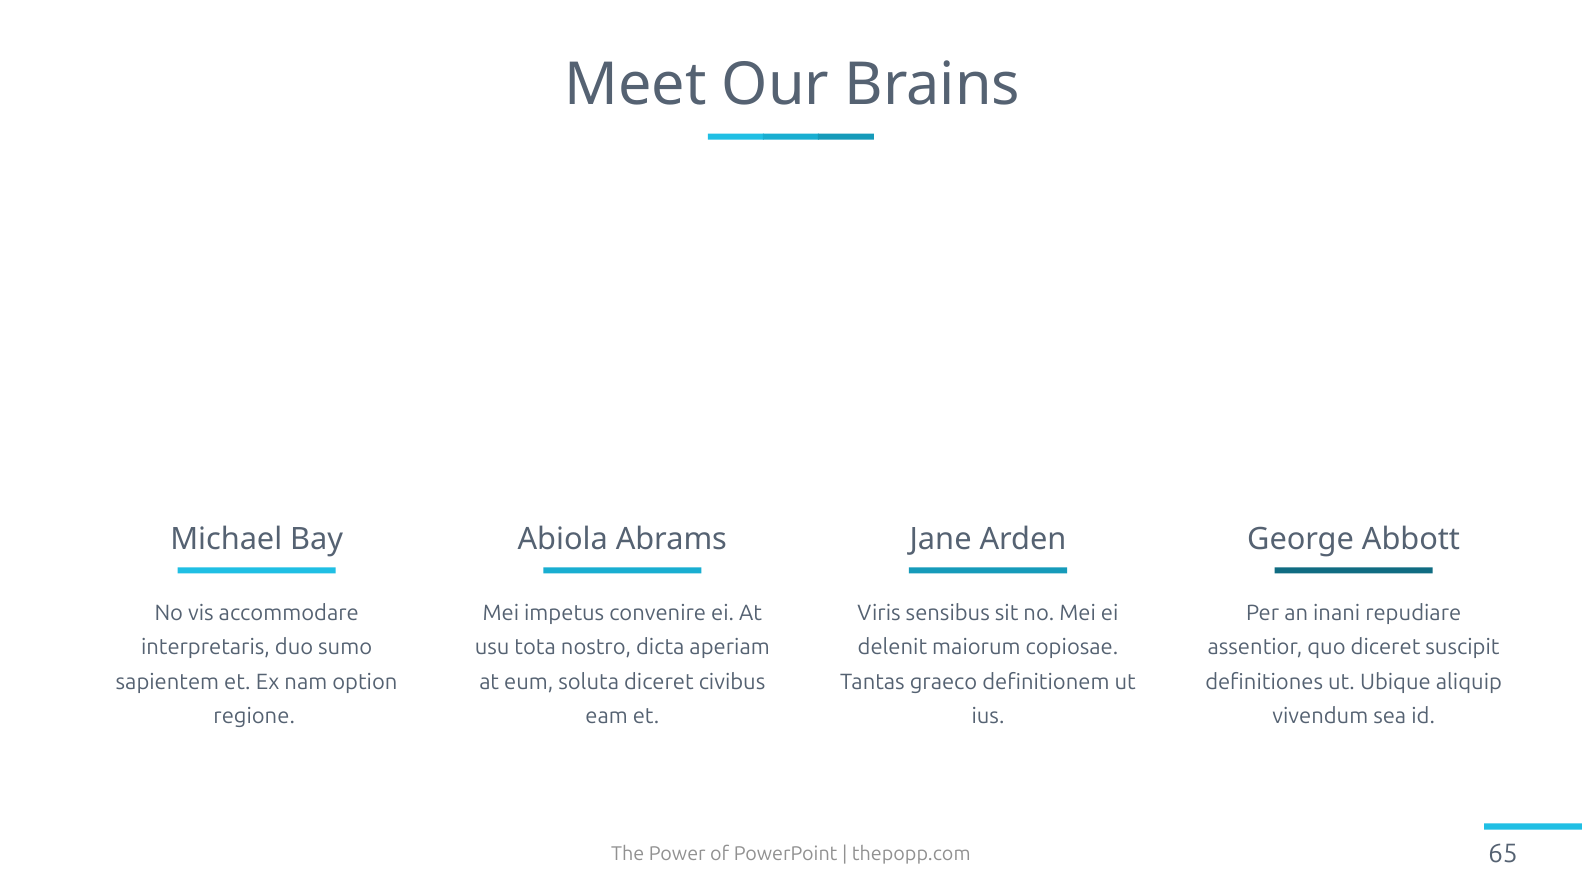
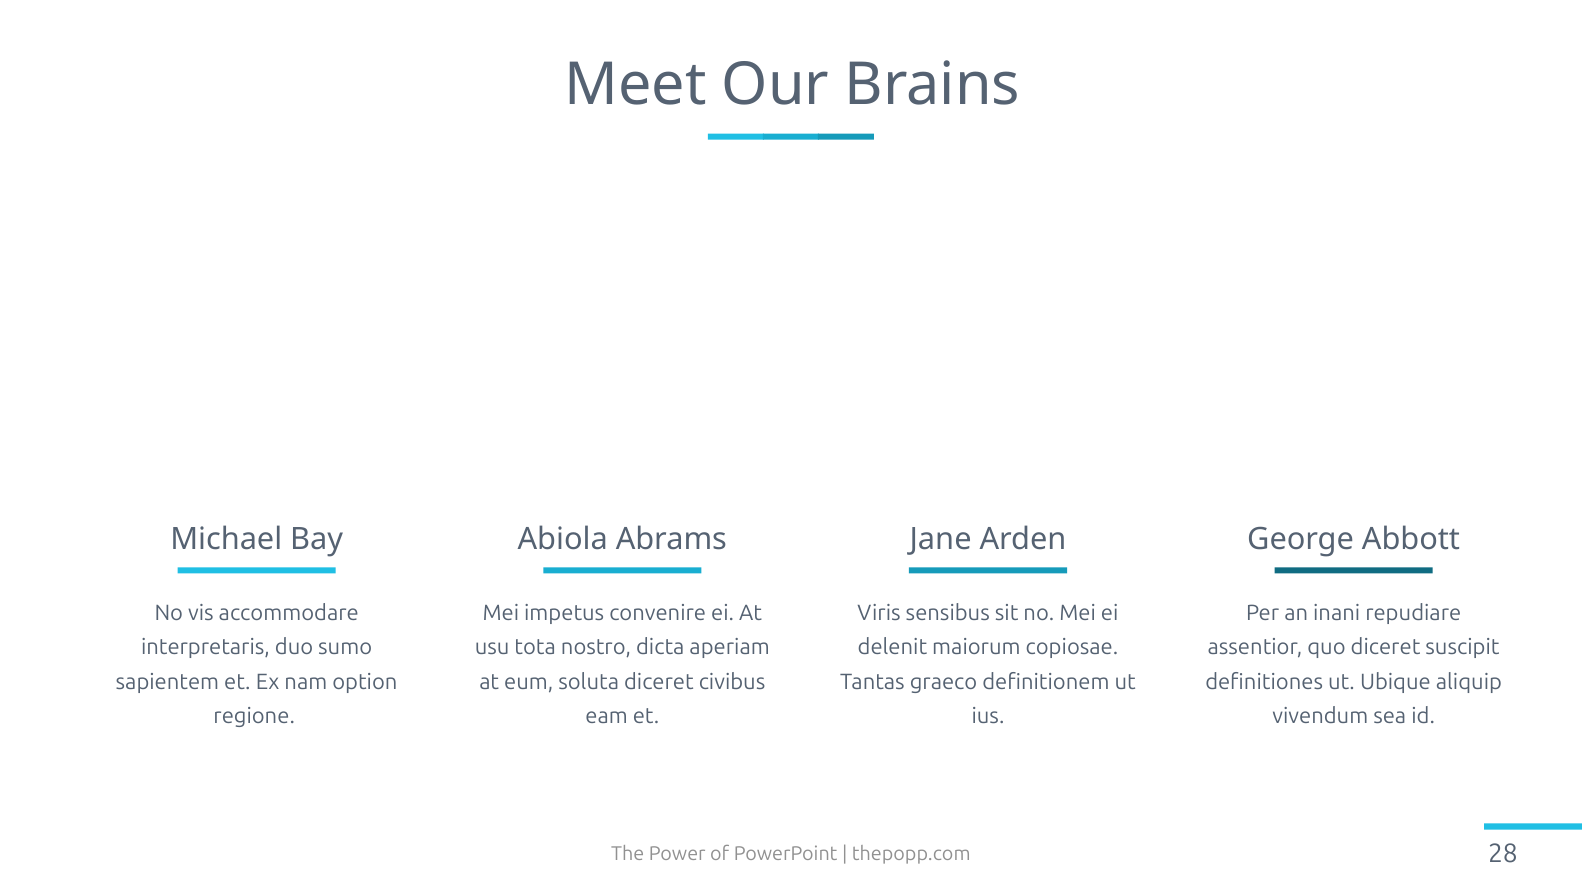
65: 65 -> 28 (1503, 853)
